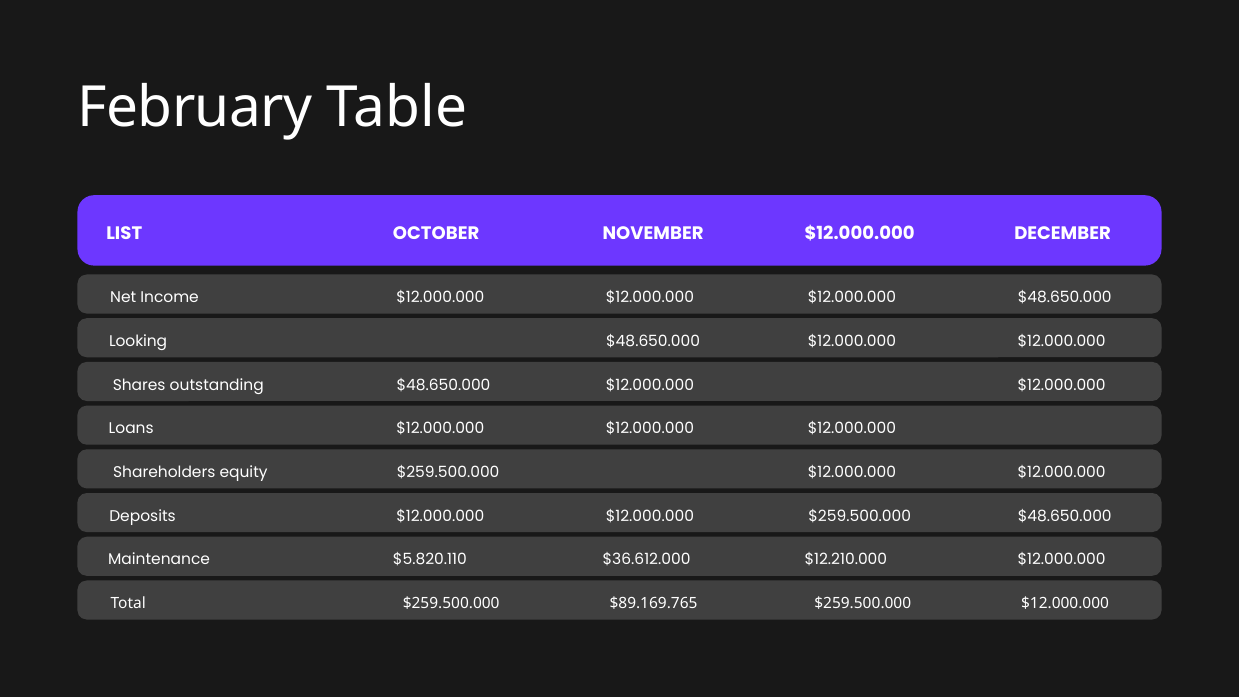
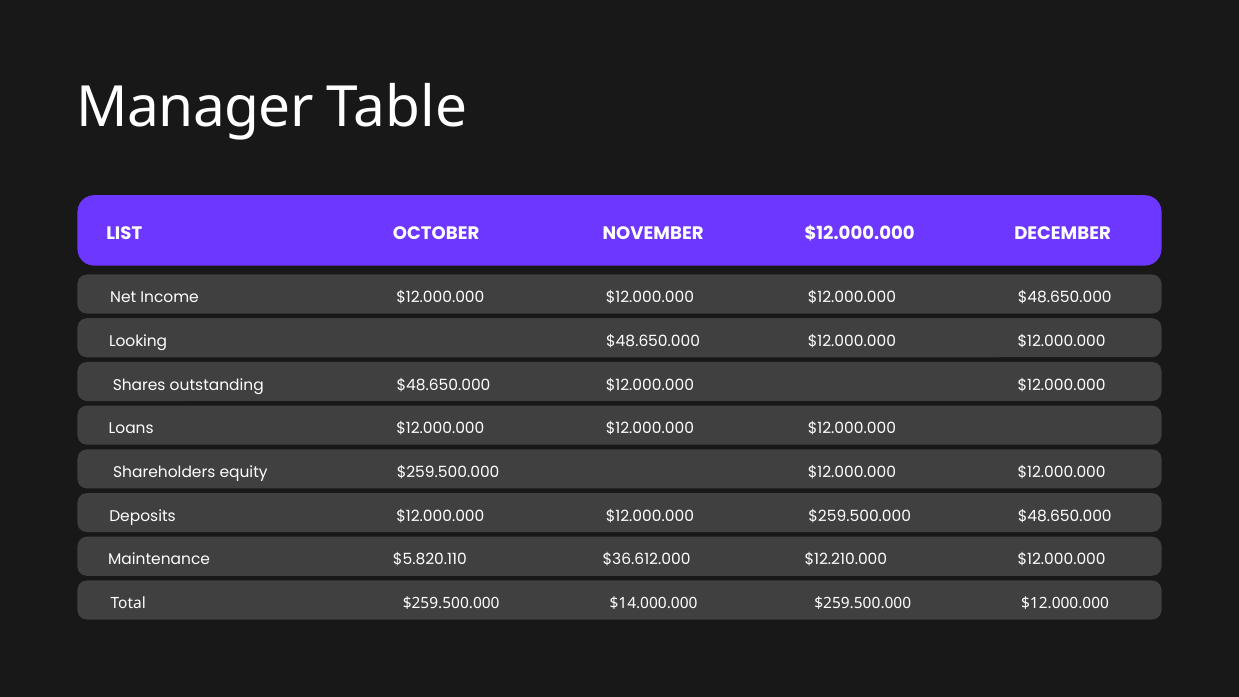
February: February -> Manager (195, 108)
$89.169.765: $89.169.765 -> $14.000.000 (654, 603)
